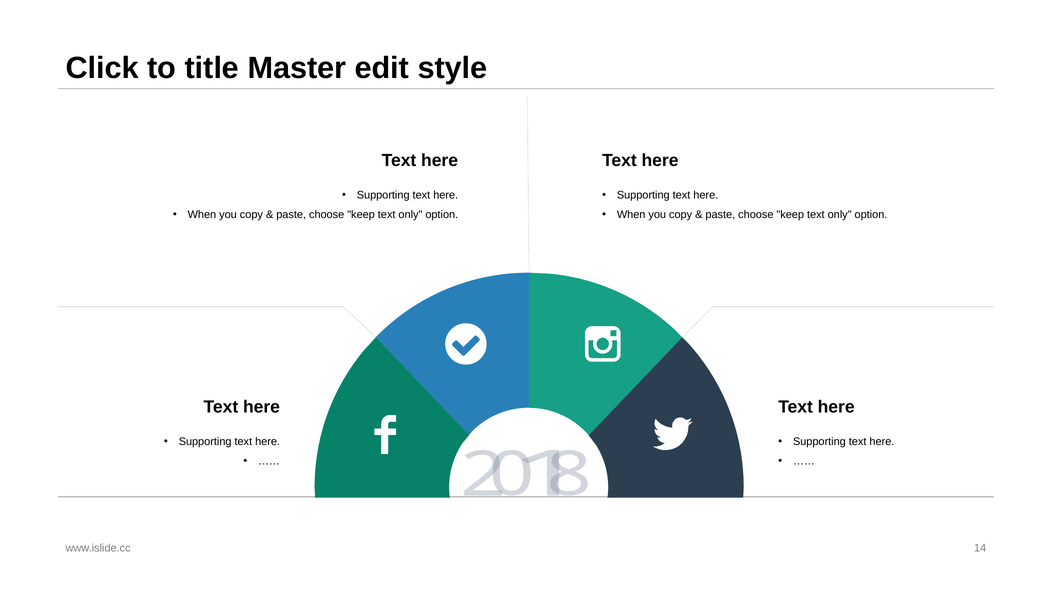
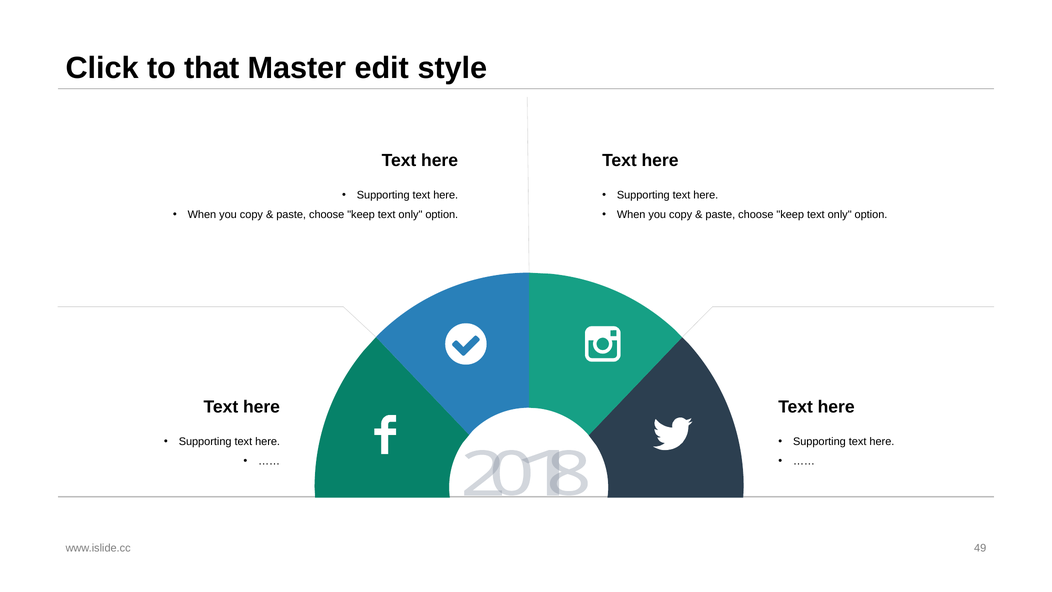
title: title -> that (212, 68)
14: 14 -> 49 (980, 548)
